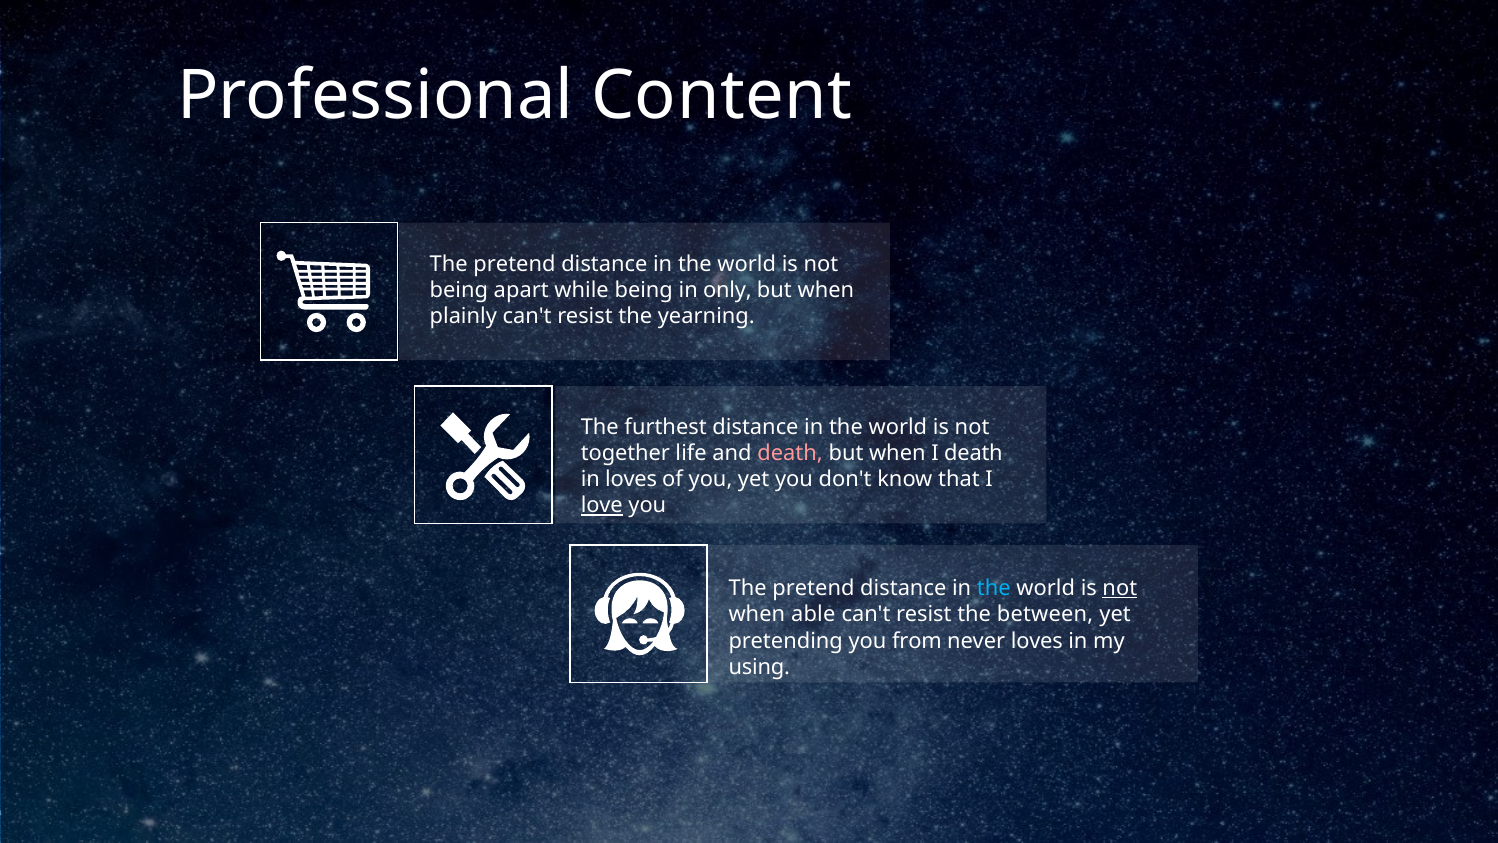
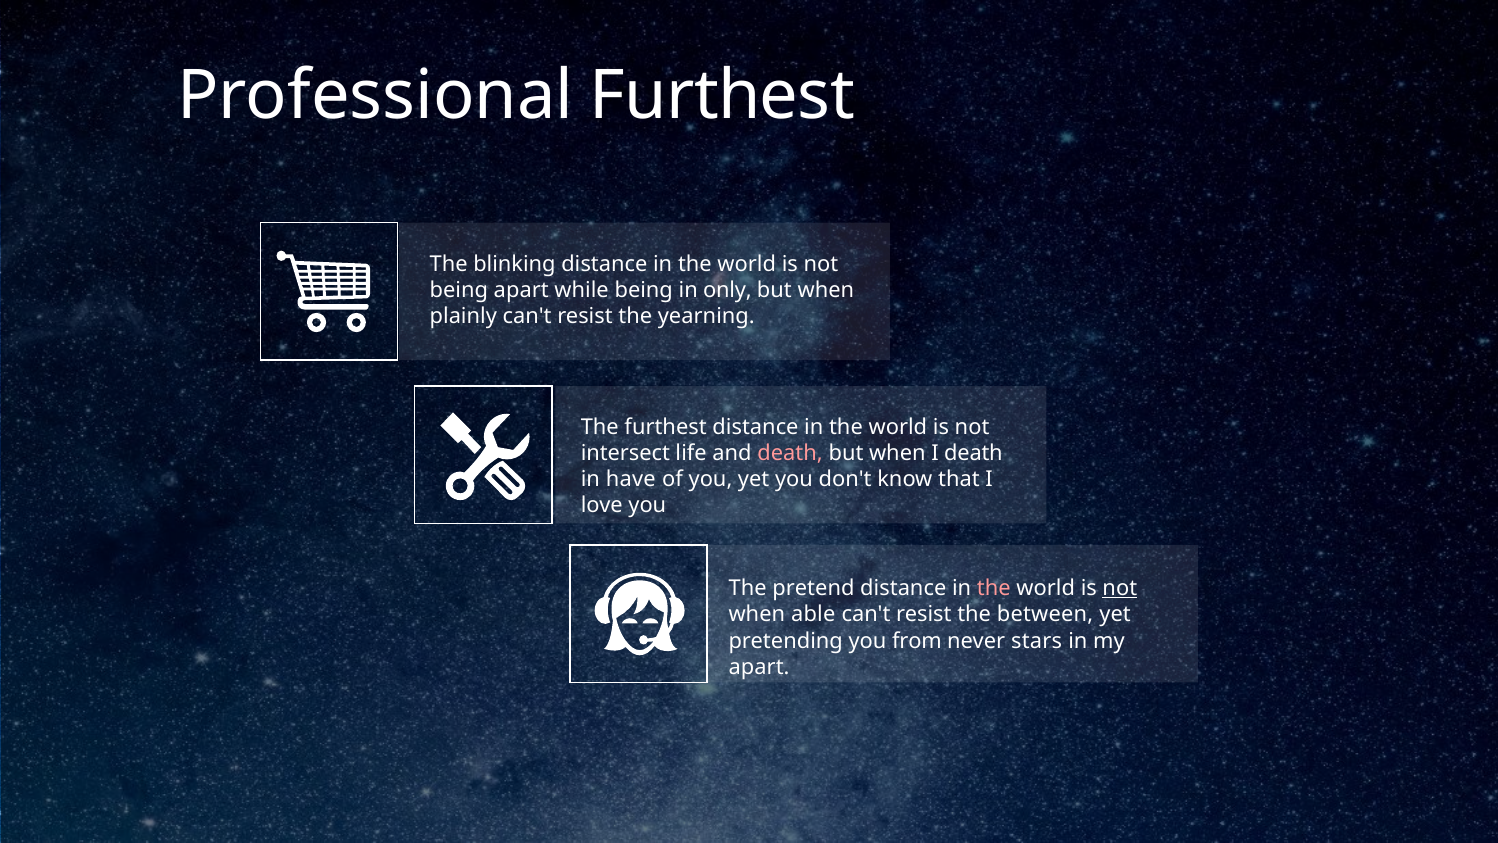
Professional Content: Content -> Furthest (722, 96)
pretend: pretend -> blinking (514, 264)
together: together -> intersect (625, 453)
in loves: loves -> have (631, 479)
love underline: present -> none (602, 505)
the colour: light blue -> pink (994, 588)
never loves: loves -> stars (1037, 641)
using: using -> apart (759, 667)
